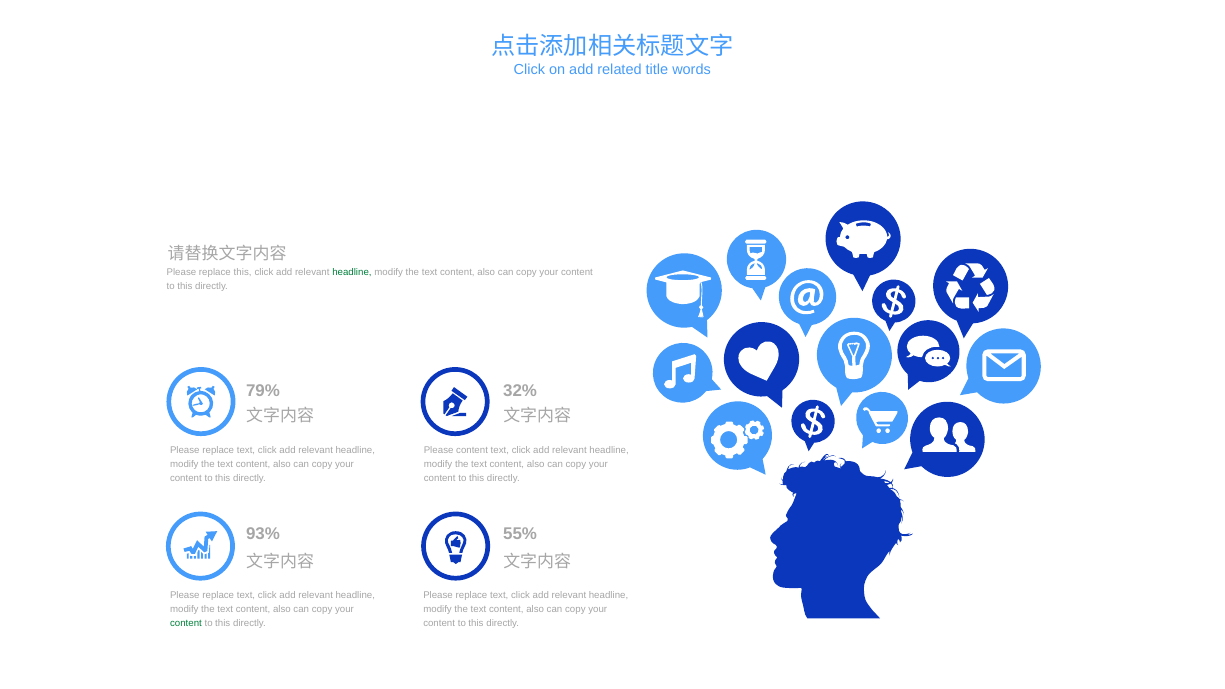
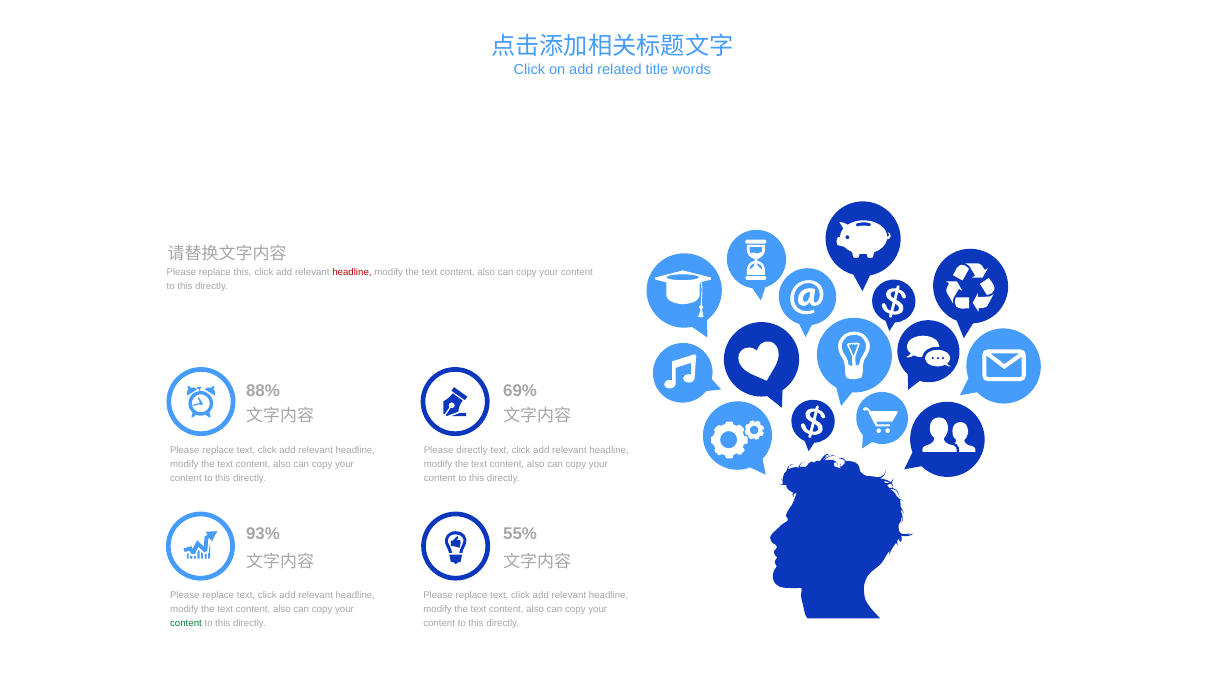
headline colour: green -> red (352, 272)
79%: 79% -> 88% (263, 390)
32%: 32% -> 69% (520, 390)
Please content: content -> directly (472, 450)
